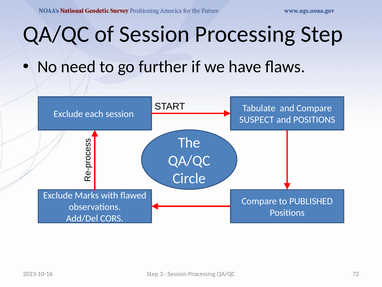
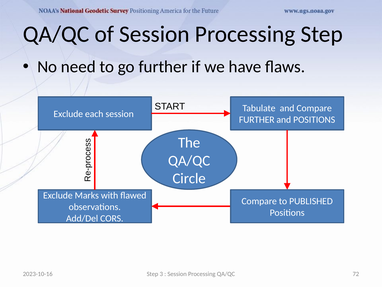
SUSPECT: SUSPECT -> FURTHER (257, 120)
